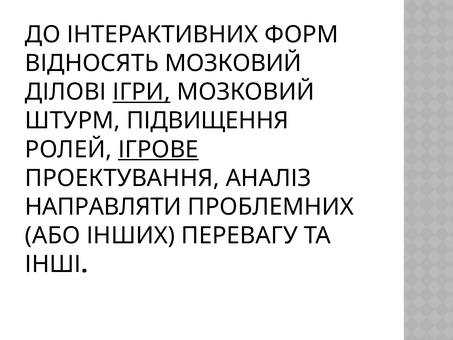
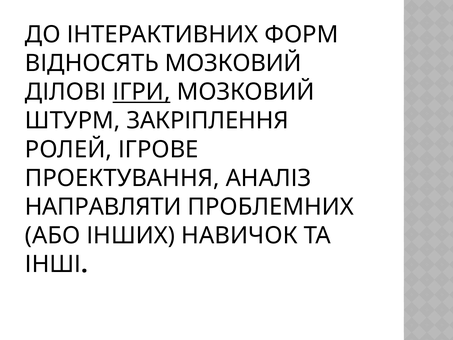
ПІДВИЩЕННЯ: ПІДВИЩЕННЯ -> ЗАКРІПЛЕННЯ (208, 121)
ІГРОВЕ underline: present -> none (158, 149)
ПЕРЕВАГУ: ПЕРЕВАГУ -> НАВИЧОК (239, 235)
